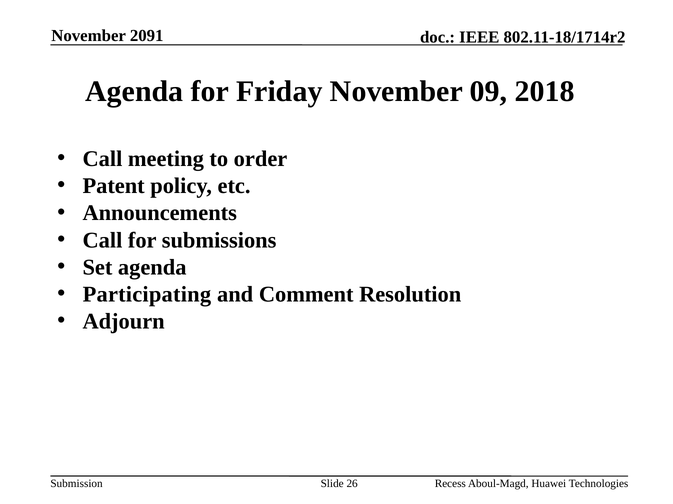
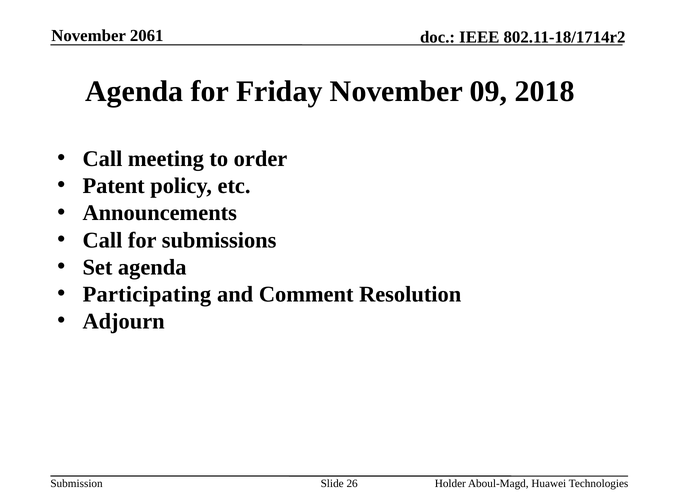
2091: 2091 -> 2061 (147, 36)
Recess: Recess -> Holder (450, 484)
